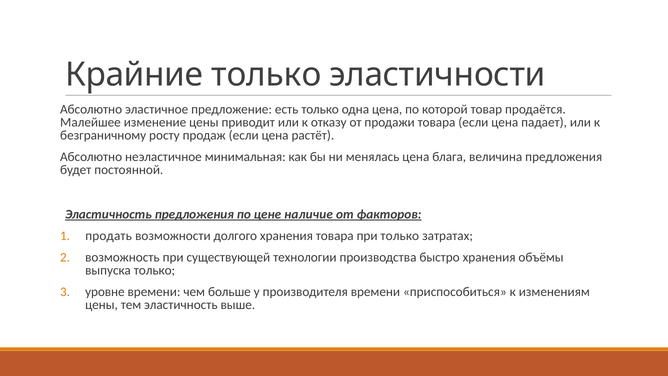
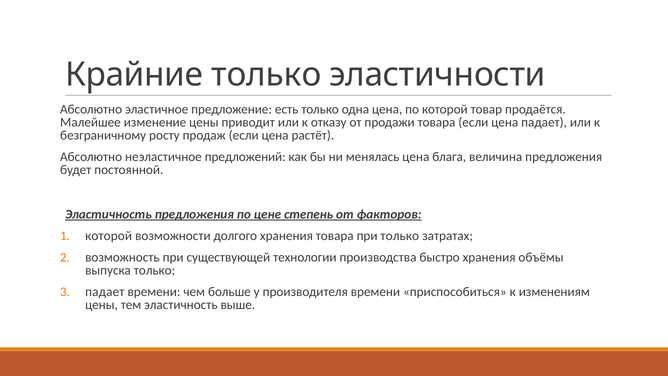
минимальная: минимальная -> предложений (245, 157)
наличие: наличие -> степень (309, 214)
продать: продать -> которой (109, 236)
уровне: уровне -> падает (105, 292)
